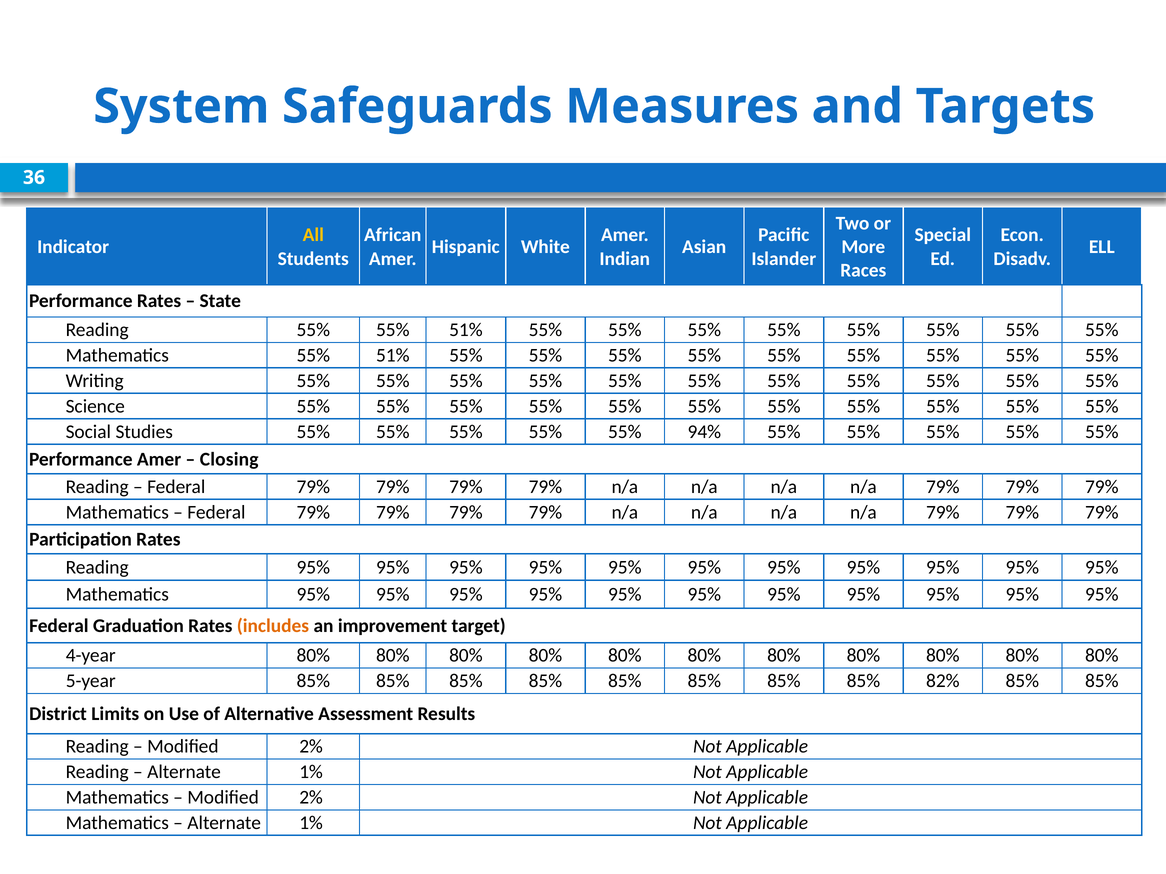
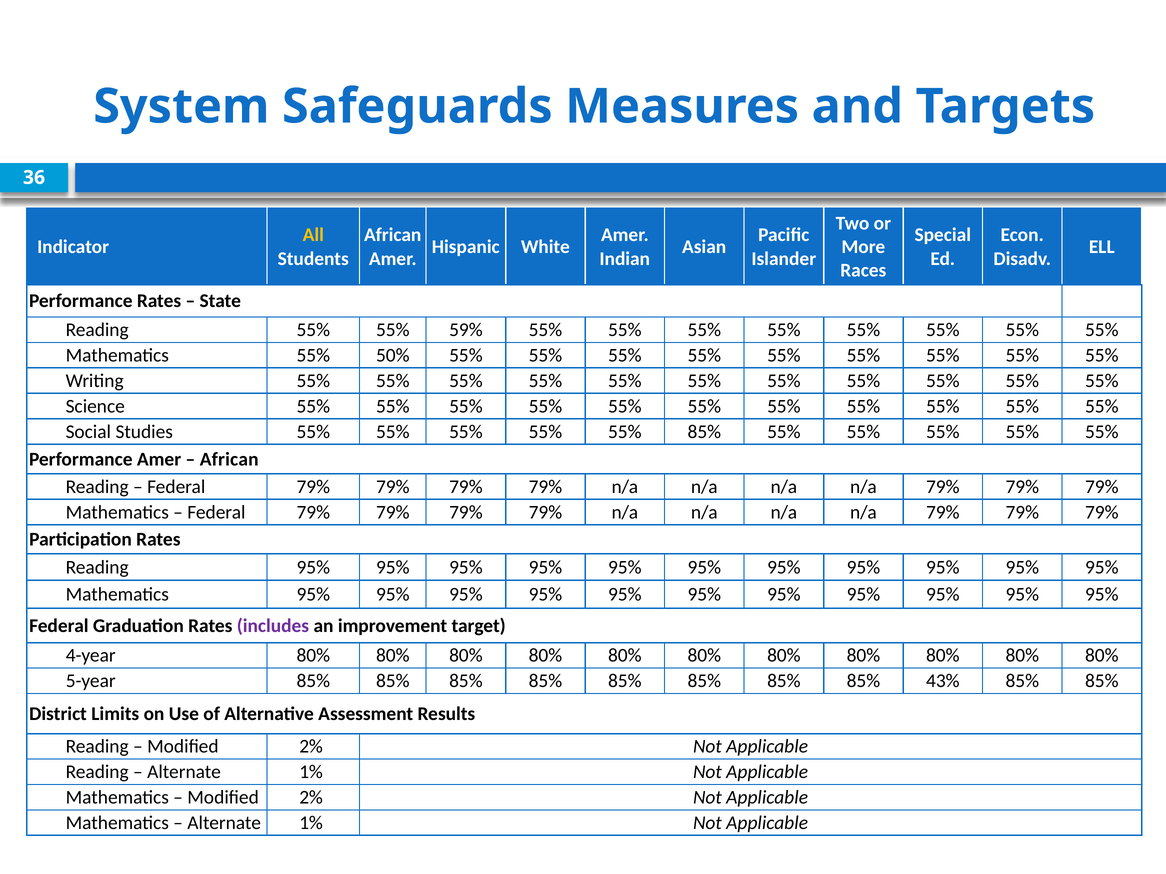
55% 55% 51%: 51% -> 59% (466, 330)
Mathematics 55% 51%: 51% -> 50% (393, 356)
55% 94%: 94% -> 85% (704, 432)
Closing: Closing -> African (229, 459)
includes colour: orange -> purple (273, 626)
82%: 82% -> 43% (943, 681)
